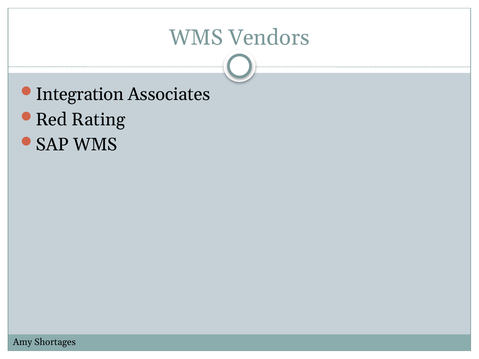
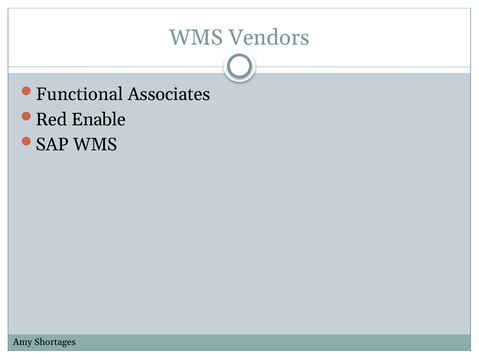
Integration: Integration -> Functional (80, 94)
Rating: Rating -> Enable (99, 120)
